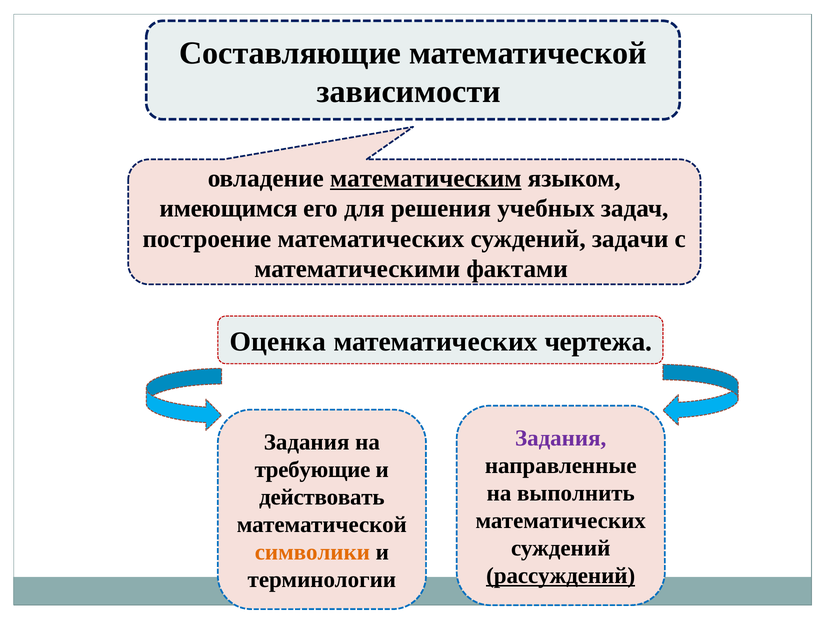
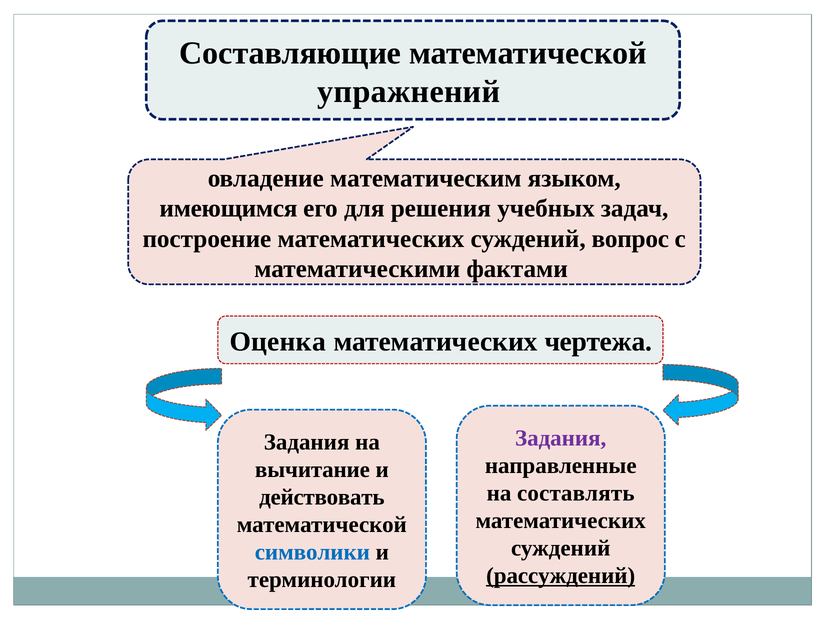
зависимости: зависимости -> упражнений (409, 92)
математическим underline: present -> none (426, 178)
задачи: задачи -> вопрос (630, 239)
требующие: требующие -> вычитание (312, 470)
выполнить: выполнить -> составлять (576, 494)
символики colour: orange -> blue (312, 553)
